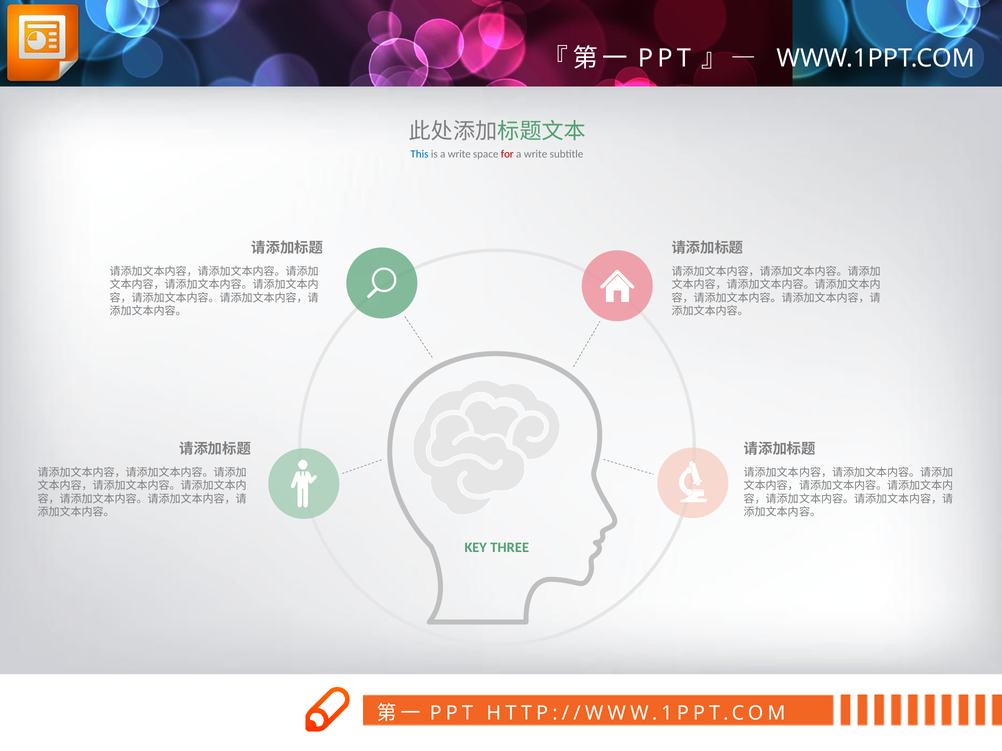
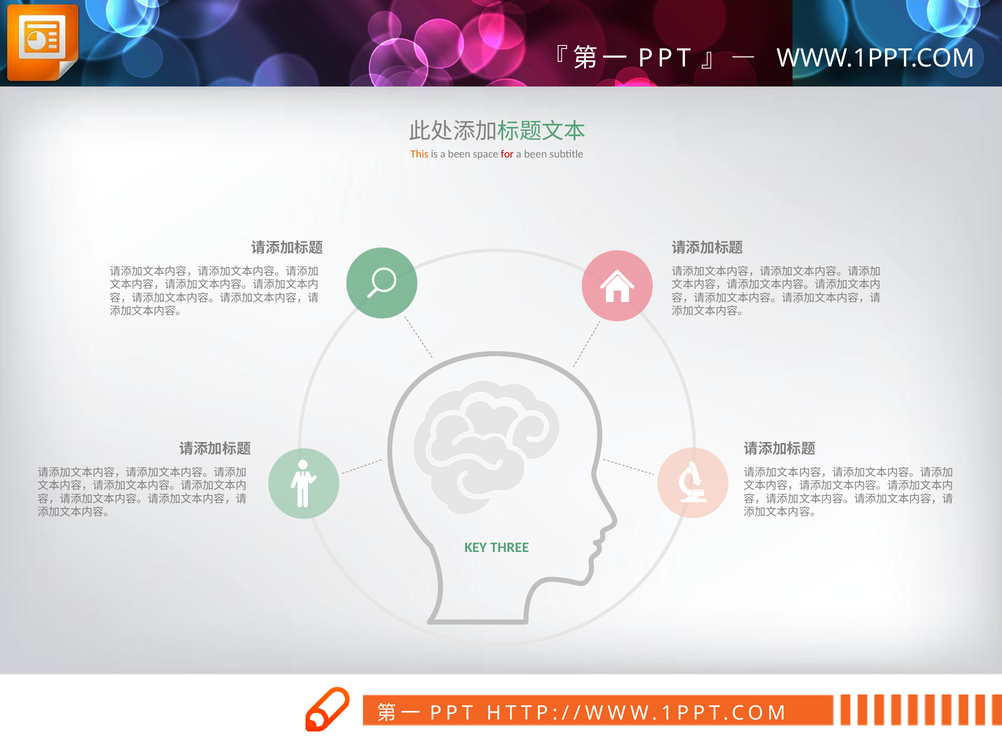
This colour: blue -> orange (419, 154)
is a write: write -> been (459, 154)
write: write -> been (536, 154)
